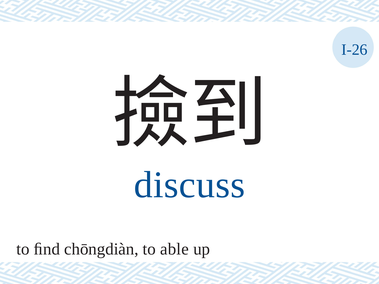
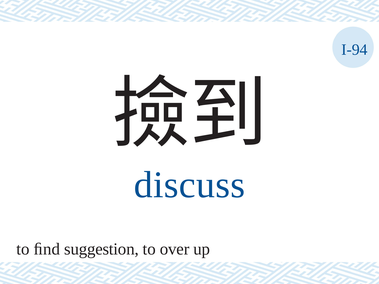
I-26: I-26 -> I-94 (354, 50)
chōngdiàn: chōngdiàn -> suggestion (101, 249)
able: able -> over (175, 249)
